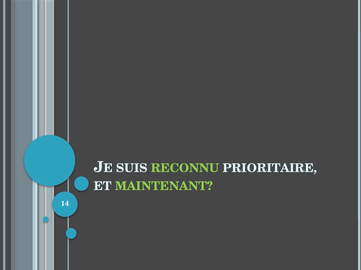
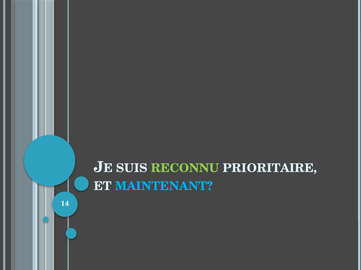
MAINTENANT colour: light green -> light blue (164, 187)
